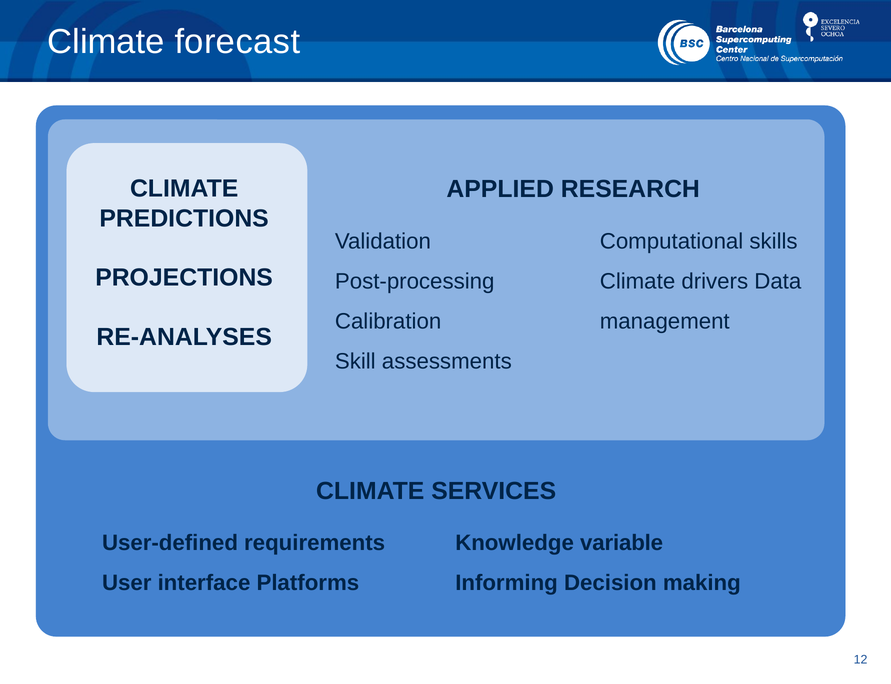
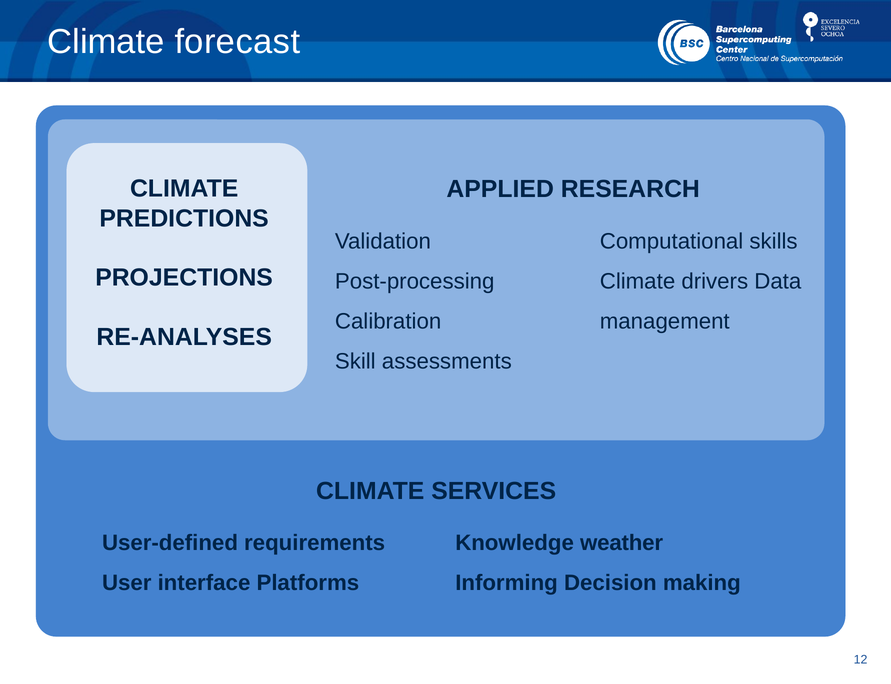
variable: variable -> weather (622, 543)
